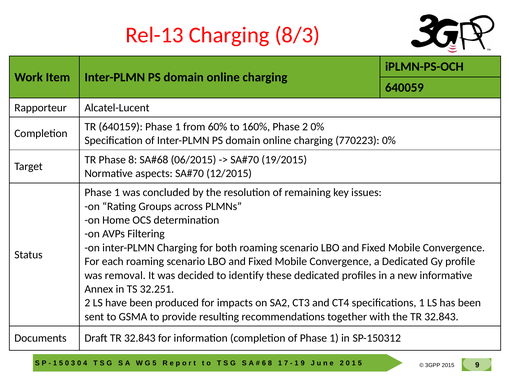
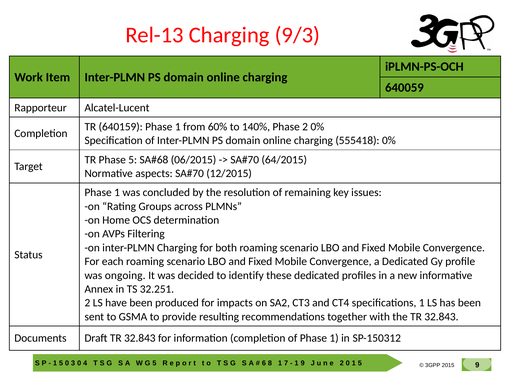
8/3: 8/3 -> 9/3 (297, 35)
160%: 160% -> 140% (256, 127)
770223: 770223 -> 555418 (357, 141)
Phase 8: 8 -> 5 (133, 160)
19/2015: 19/2015 -> 64/2015 (284, 160)
removal: removal -> ongoing (125, 276)
